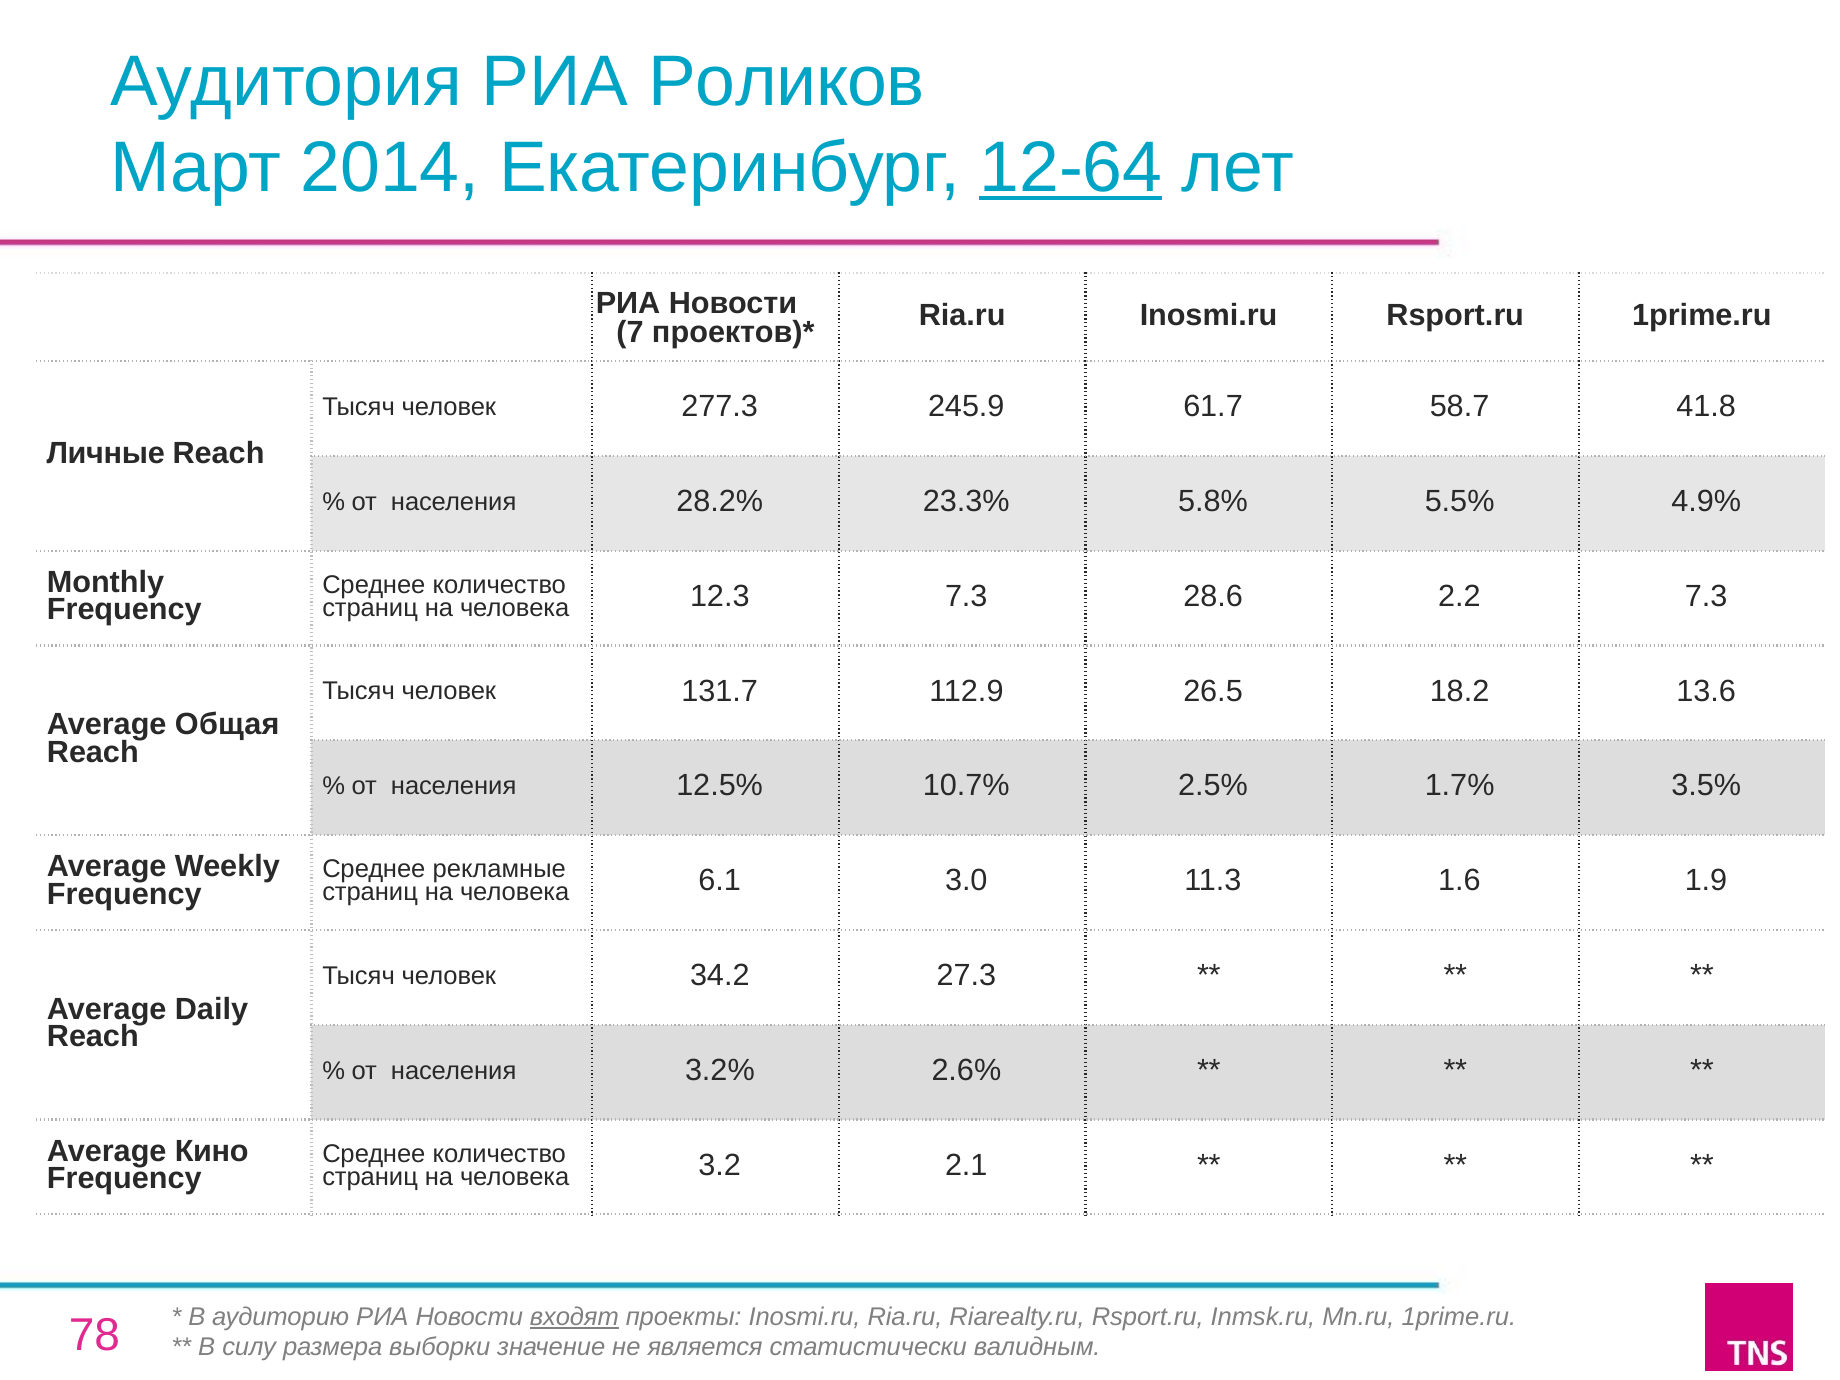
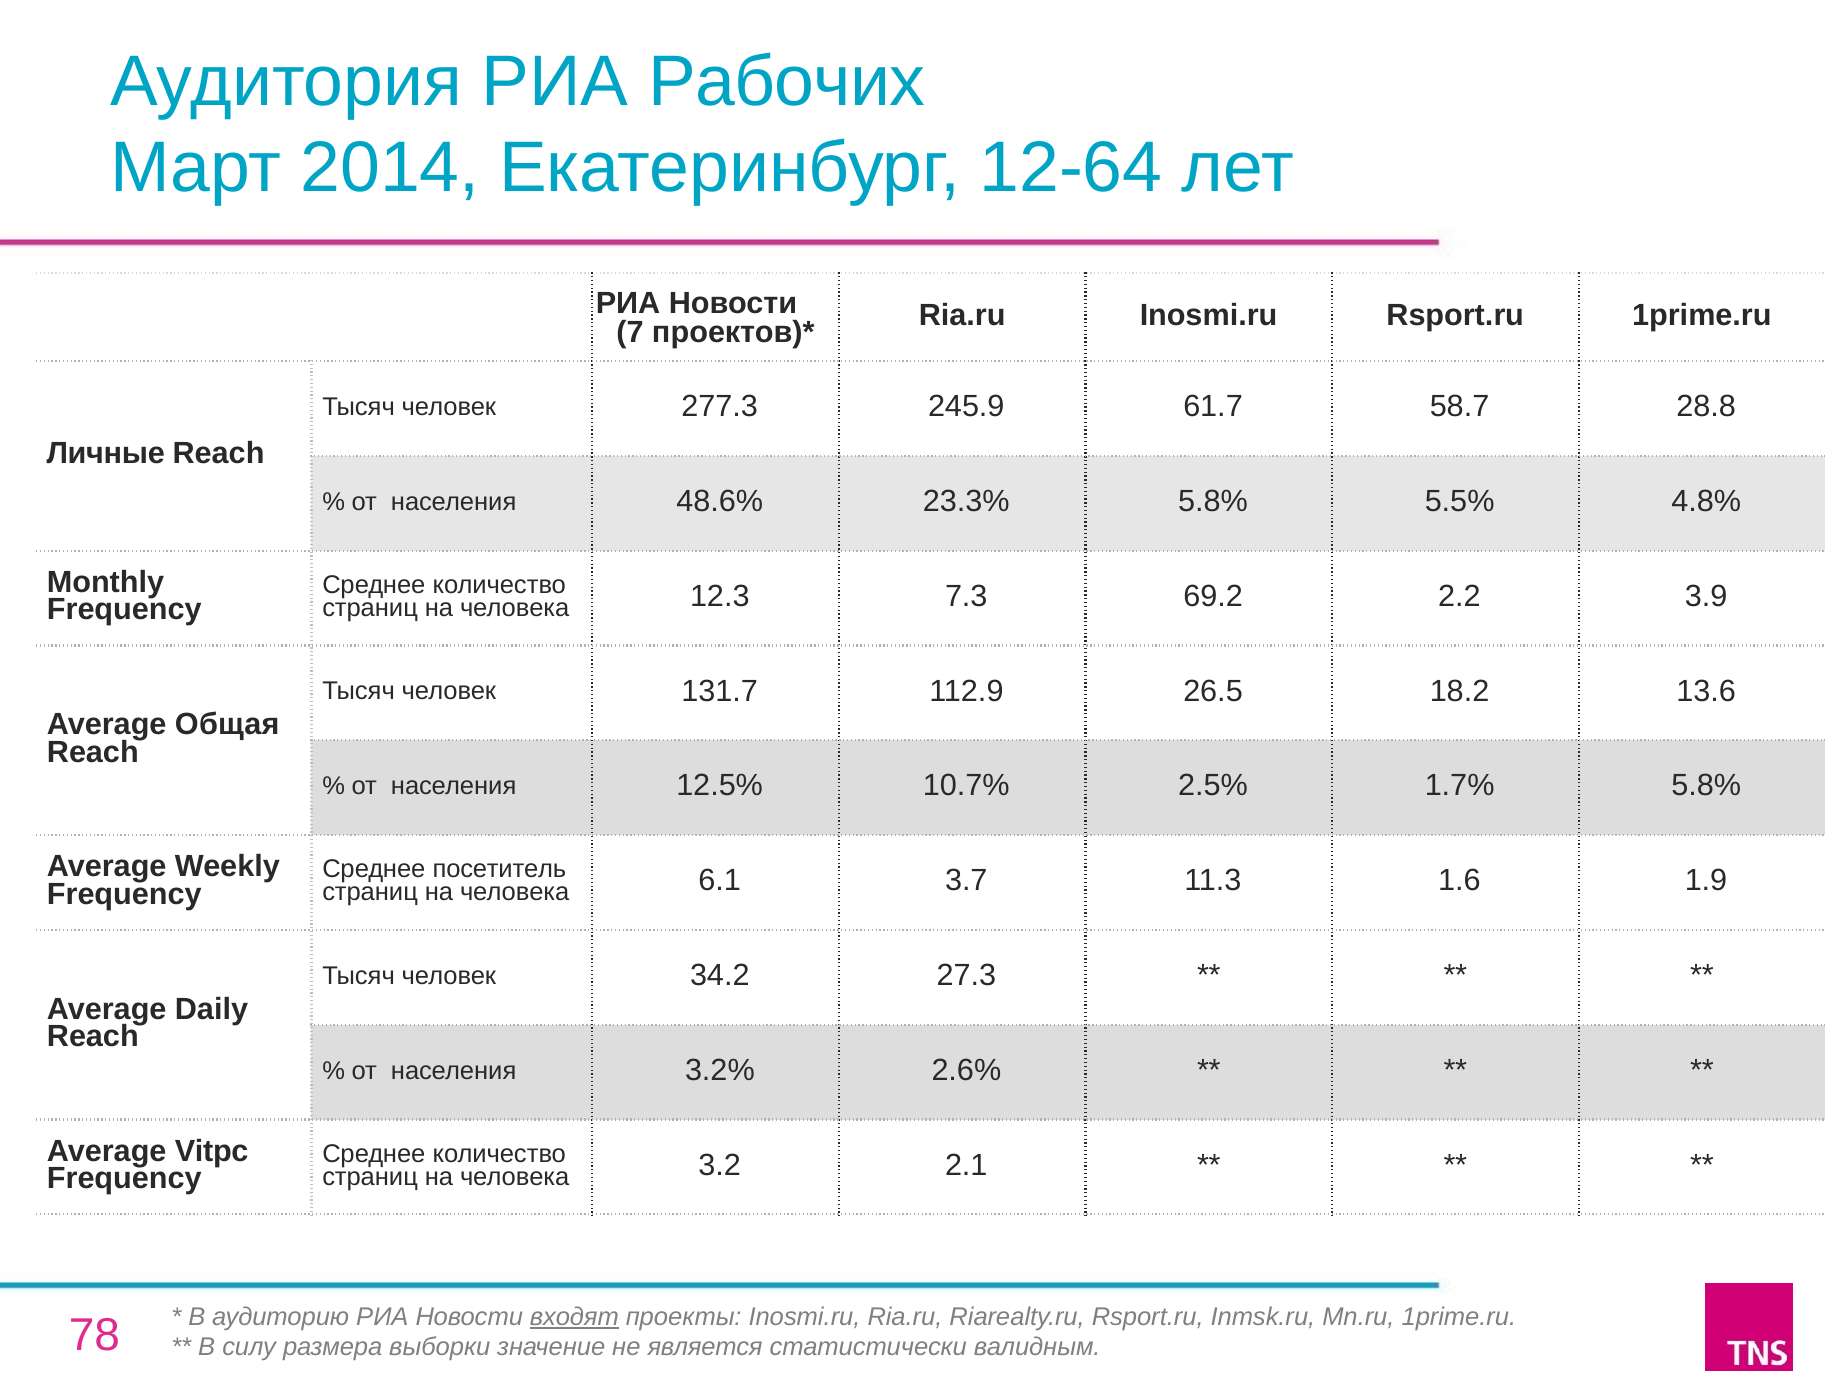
Роликов: Роликов -> Рабочих (787, 82)
12-64 underline: present -> none (1071, 167)
41.8: 41.8 -> 28.8 (1706, 406)
28.2%: 28.2% -> 48.6% (720, 501)
4.9%: 4.9% -> 4.8% (1706, 501)
28.6: 28.6 -> 69.2 (1213, 596)
2.2 7.3: 7.3 -> 3.9 (1706, 596)
1.7% 3.5%: 3.5% -> 5.8% (1706, 786)
рекламные: рекламные -> посетитель (499, 869)
3.0: 3.0 -> 3.7 (966, 881)
Кино: Кино -> Vitpc (212, 1151)
